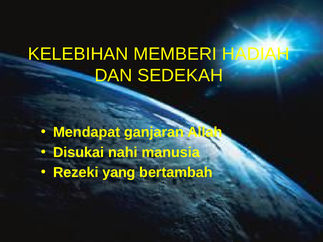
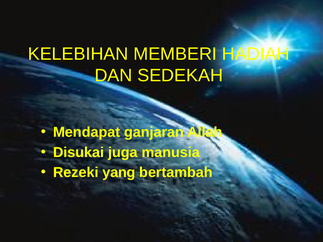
nahi: nahi -> juga (123, 152)
